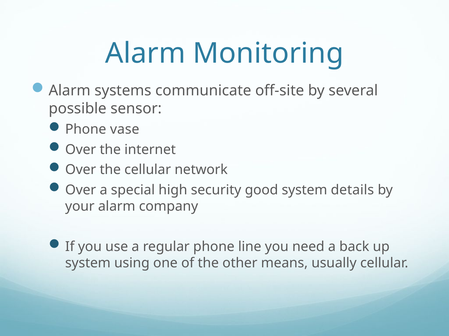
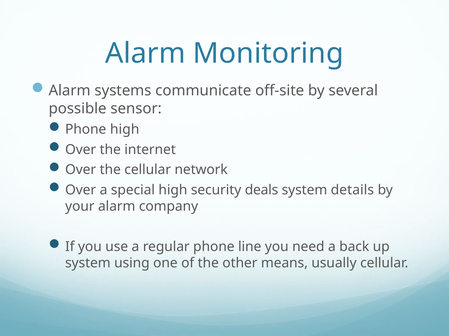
Phone vase: vase -> high (125, 130)
good: good -> deals (262, 190)
